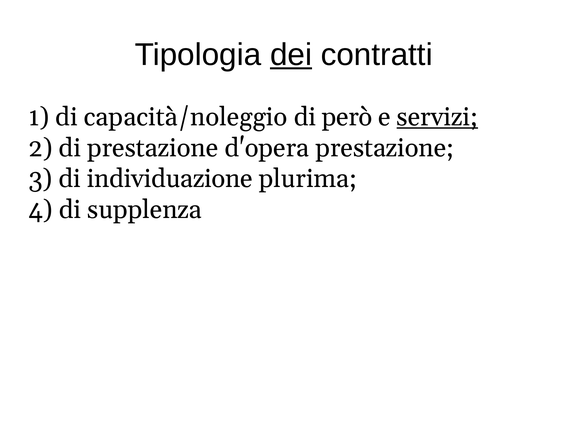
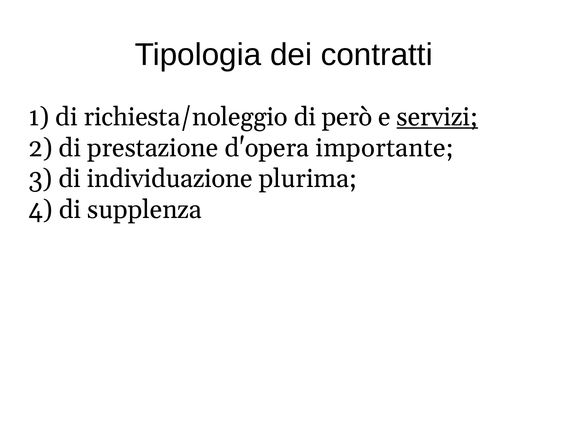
dei underline: present -> none (291, 55)
capacità/noleggio: capacità/noleggio -> richiesta/noleggio (186, 117)
d'opera prestazione: prestazione -> importante (385, 148)
